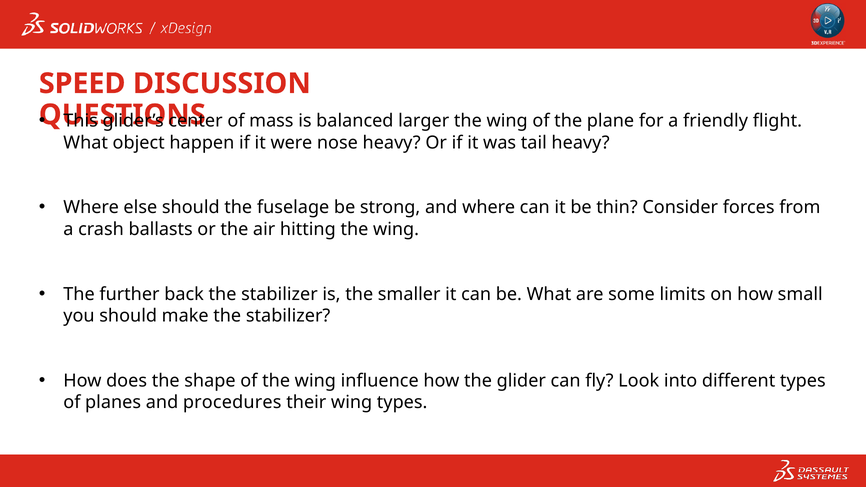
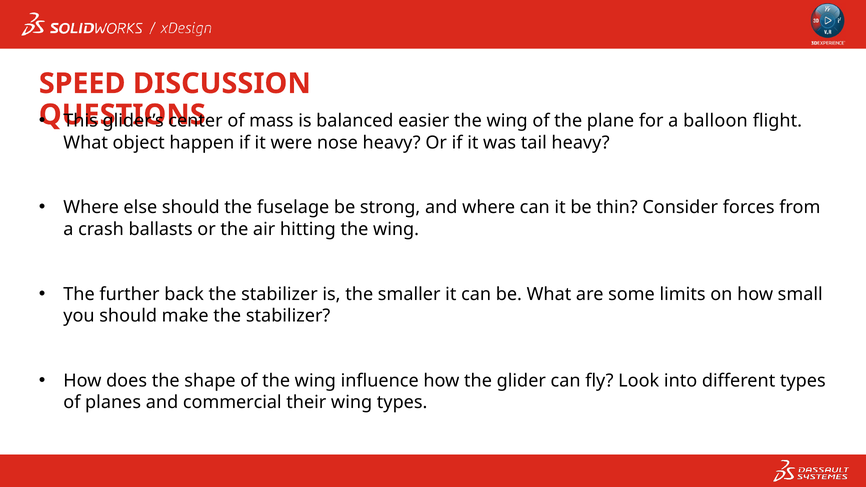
larger: larger -> easier (424, 121)
friendly: friendly -> balloon (715, 121)
procedures: procedures -> commercial (232, 403)
